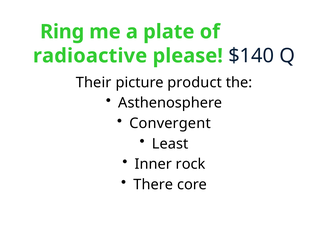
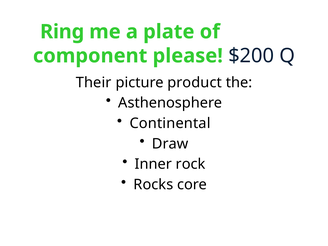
radioactive: radioactive -> component (90, 56)
$140: $140 -> $200 (251, 56)
Convergent: Convergent -> Continental (170, 123)
Least: Least -> Draw (170, 144)
There: There -> Rocks (153, 185)
